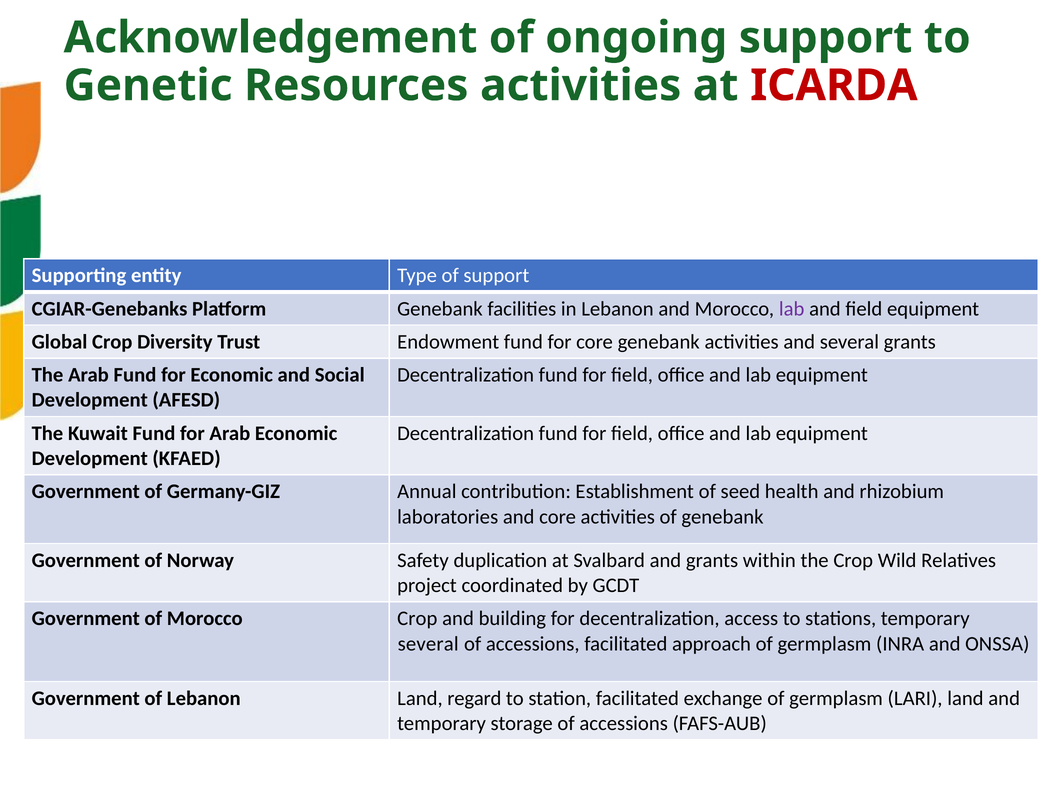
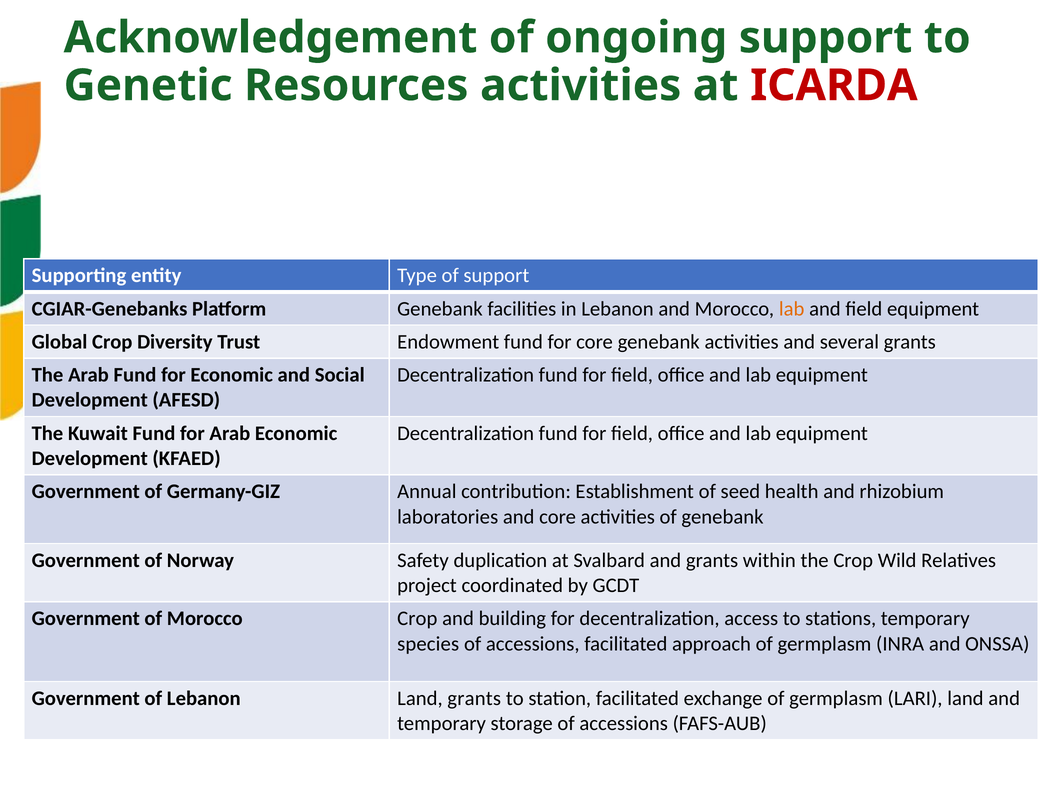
lab colour: purple -> orange (792, 309)
several: several -> species (428, 644)
Land regard: regard -> grants (474, 699)
